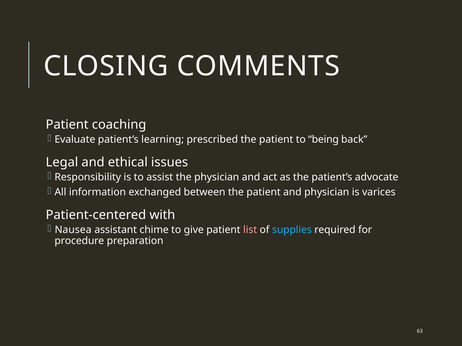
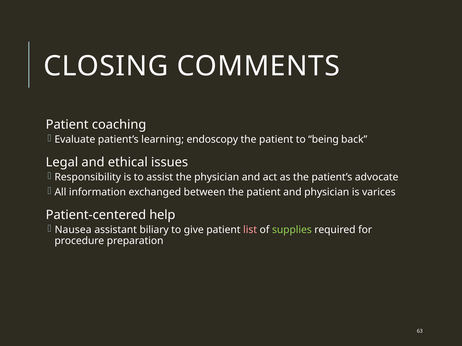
prescribed: prescribed -> endoscopy (212, 140)
with: with -> help (162, 215)
chime: chime -> biliary (154, 230)
supplies colour: light blue -> light green (292, 230)
